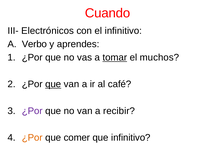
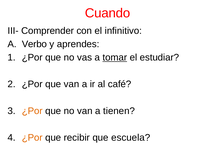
Electrónicos: Electrónicos -> Comprender (48, 31)
muchos: muchos -> estudiar (159, 58)
que underline: present -> none (53, 84)
¿Por colour: purple -> orange (32, 111)
recibir: recibir -> tienen (119, 111)
comer: comer -> recibir (77, 138)
que infinitivo: infinitivo -> escuela (131, 138)
